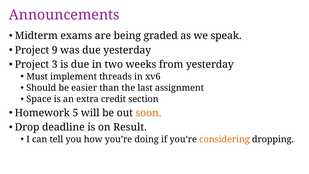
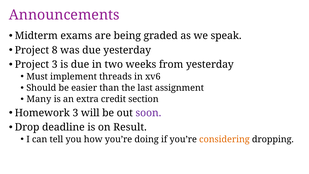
9: 9 -> 8 (55, 50)
Space: Space -> Many (39, 99)
Homework 5: 5 -> 3 (75, 113)
soon colour: orange -> purple (148, 113)
